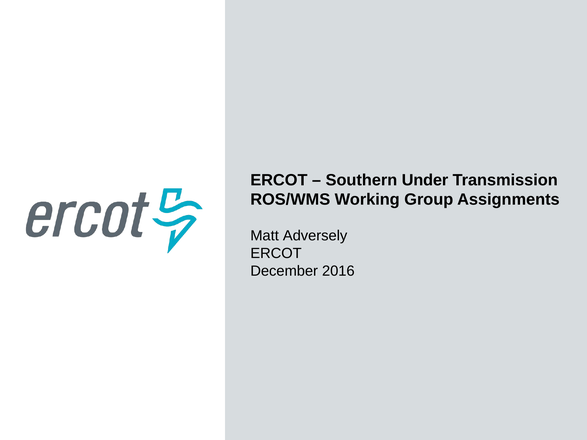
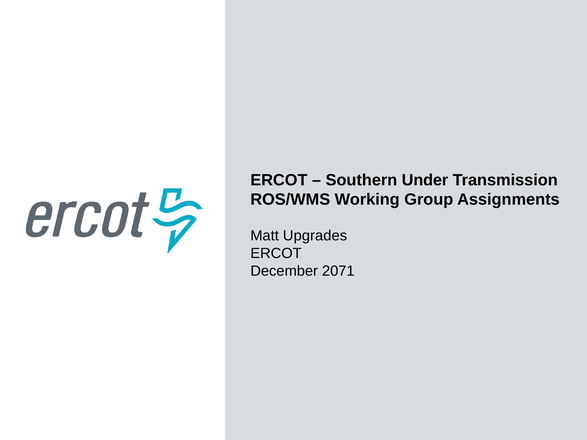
Adversely: Adversely -> Upgrades (315, 236)
2016: 2016 -> 2071 (338, 271)
